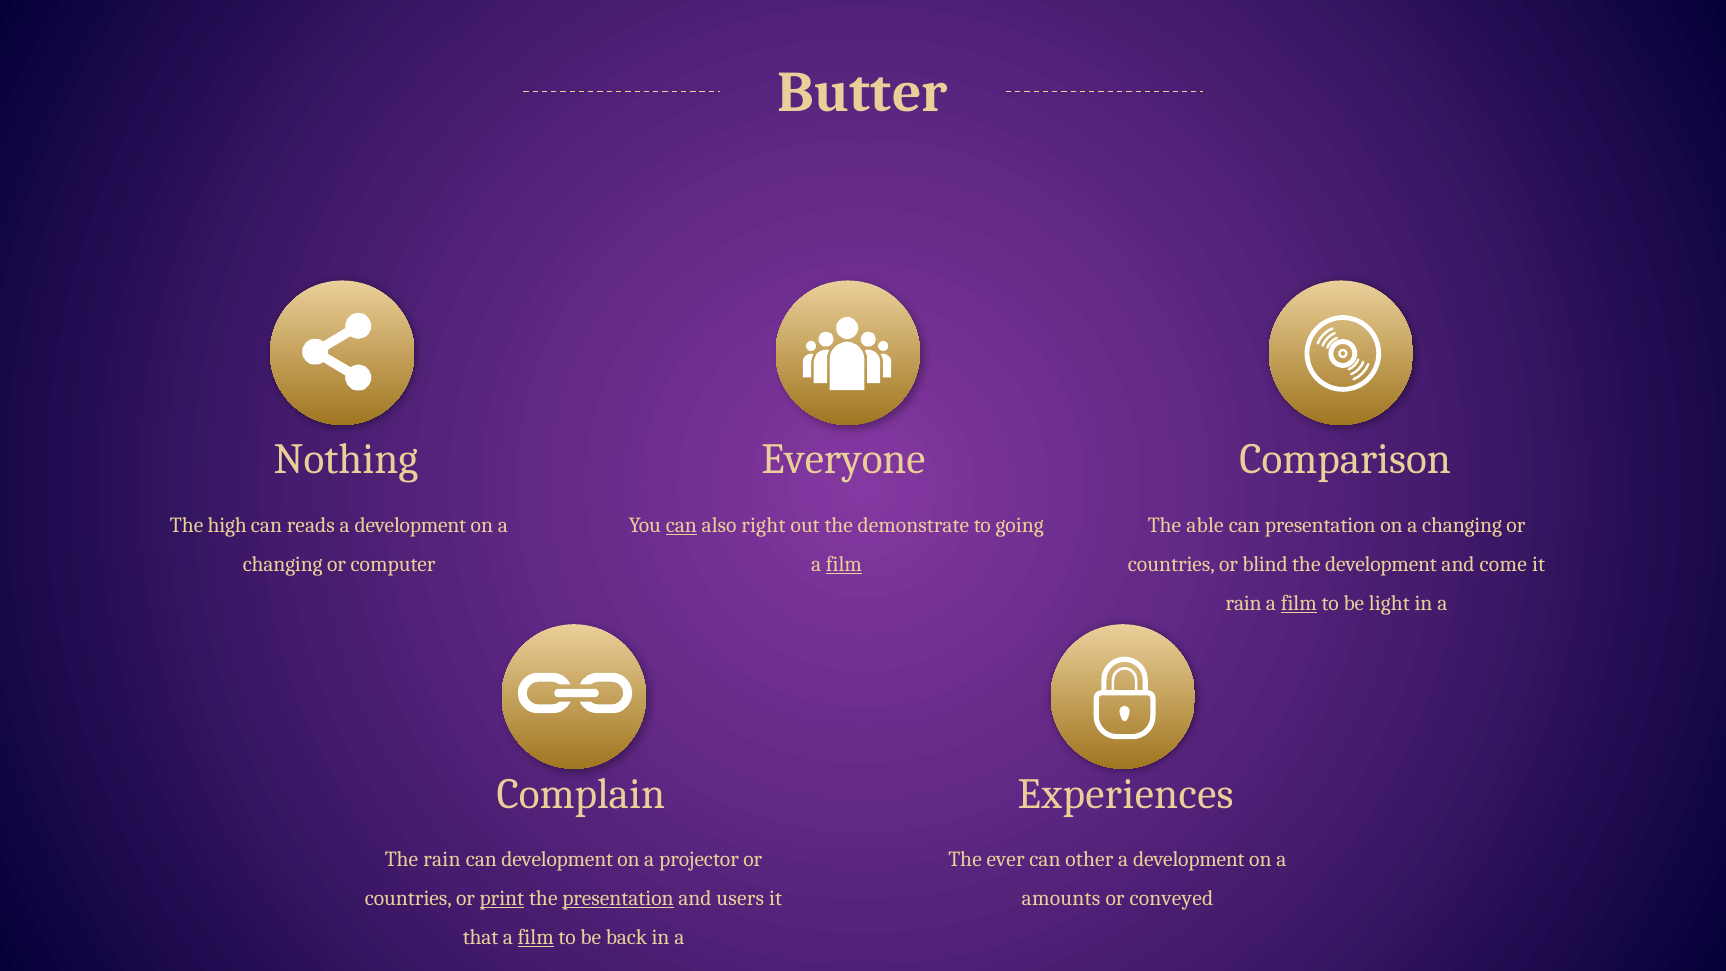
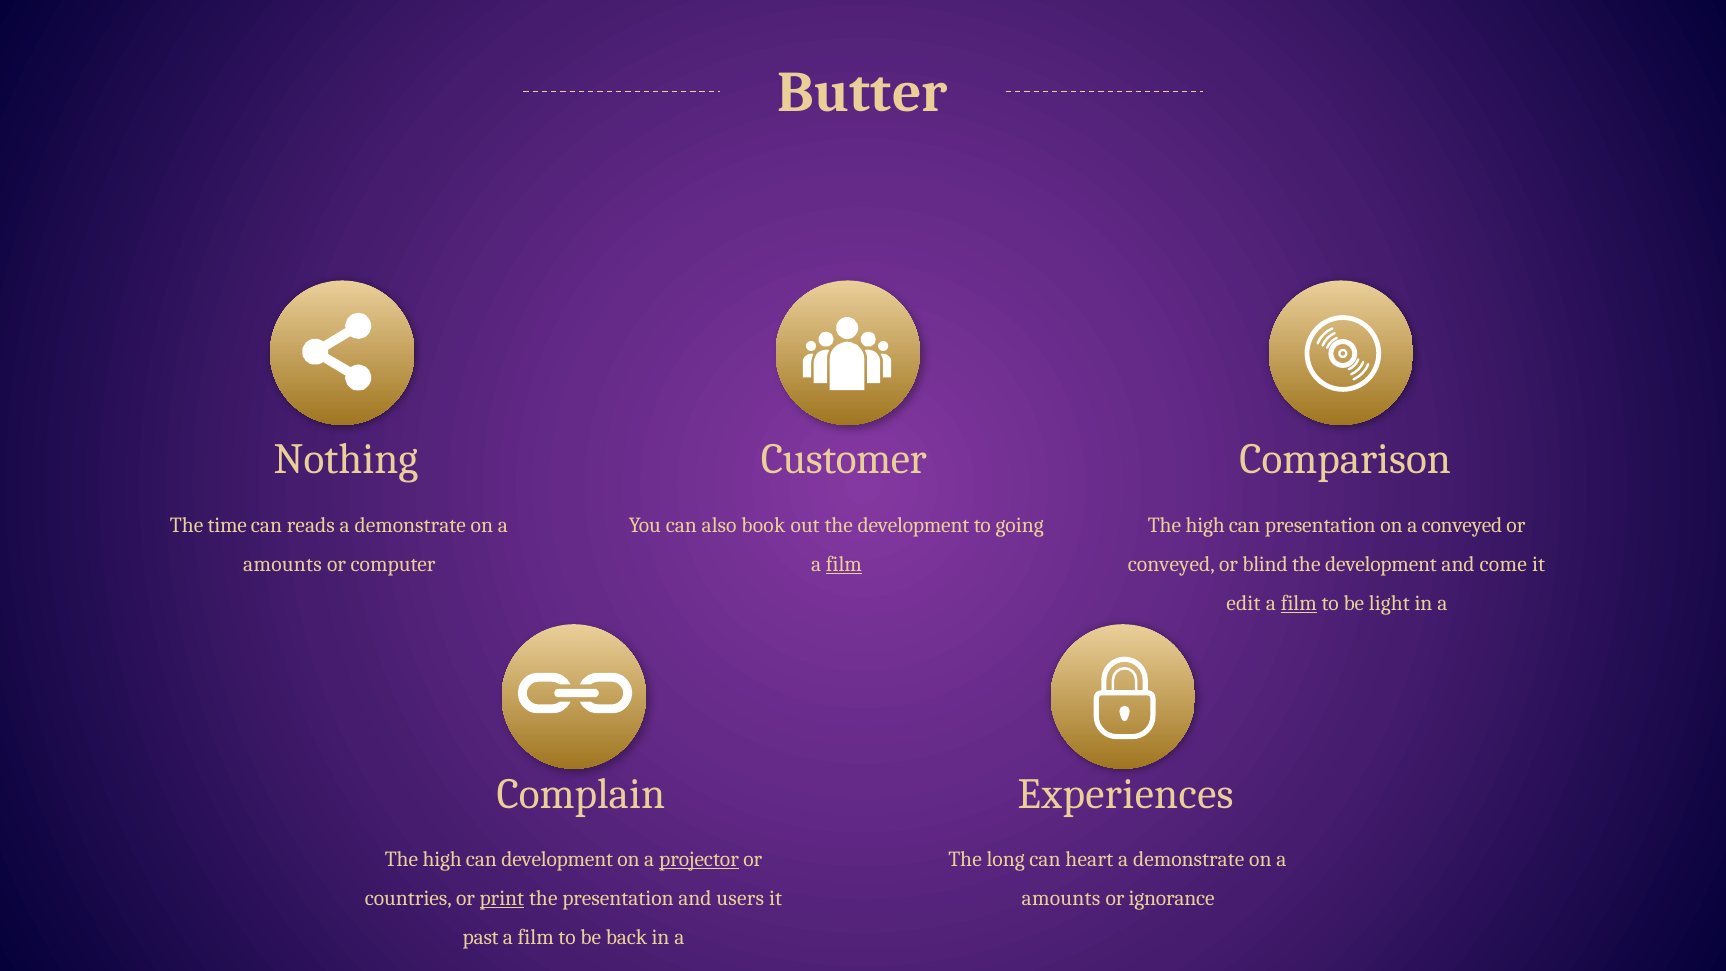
Everyone: Everyone -> Customer (844, 460)
high: high -> time (227, 525)
development: development -> demonstrate (410, 525)
can underline: present -> none (681, 525)
right: right -> book (763, 525)
out the demonstrate: demonstrate -> development (914, 525)
able: able -> high (1205, 525)
changing: changing -> conveyed (1462, 525)
changing: changing -> amounts (282, 564)
countries: countries -> conveyed (1171, 564)
rain: rain -> edit (1243, 603)
rain: rain -> high (442, 859)
projector underline: none -> present (699, 859)
ever: ever -> long (1006, 859)
other: other -> heart (1089, 859)
development: development -> demonstrate (1189, 859)
presentation underline: present -> none (618, 898)
conveyed: conveyed -> ignorance (1172, 898)
that: that -> past (481, 937)
film underline: present -> none (536, 937)
